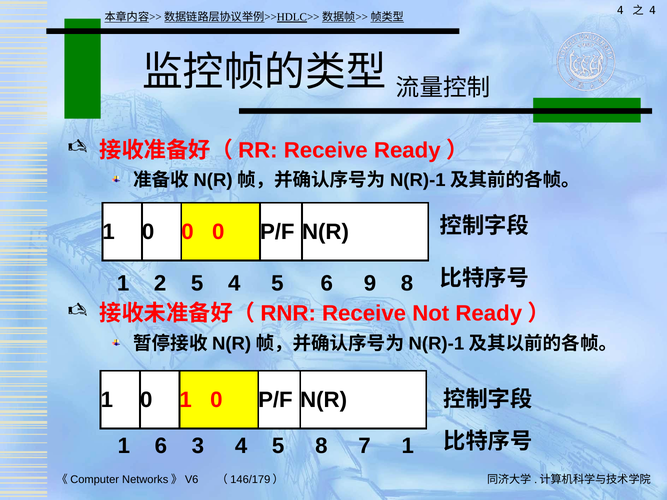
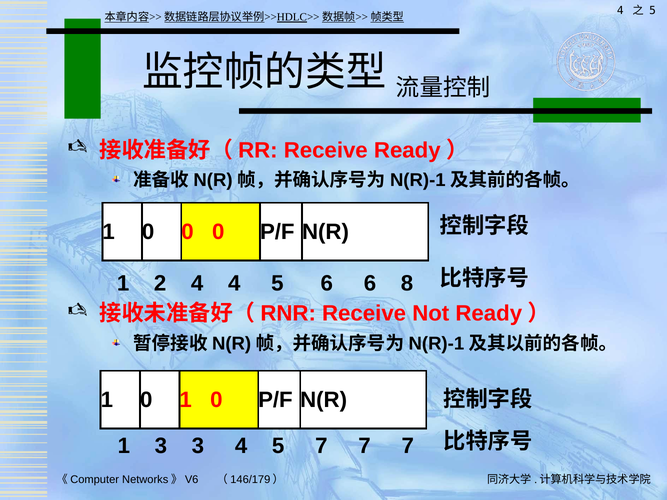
4: 4 -> 5 (653, 11)
2 5: 5 -> 4 (197, 284)
6 9: 9 -> 6 (370, 284)
1 6: 6 -> 3 (161, 446)
5 8: 8 -> 7 (321, 446)
1: 1 -> 7 (408, 446)
